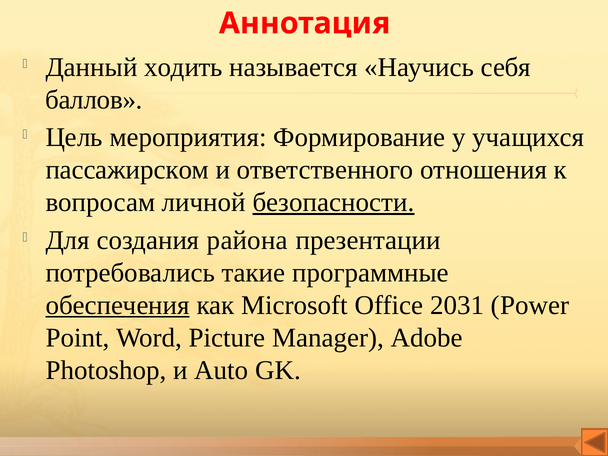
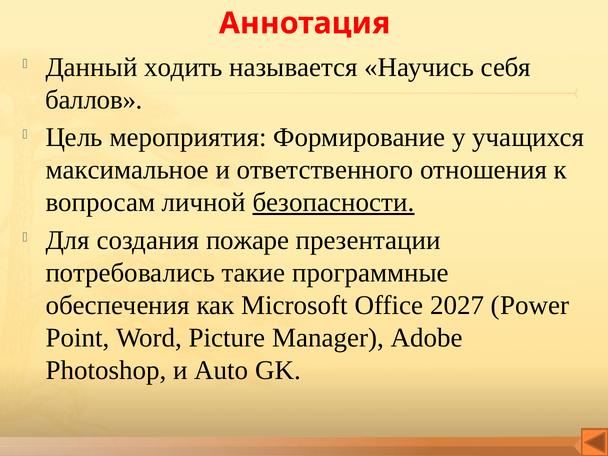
пассажирском: пассажирском -> максимальное (127, 170)
района: района -> пожаре (248, 240)
обеспечения underline: present -> none (118, 305)
2031: 2031 -> 2027 (457, 305)
